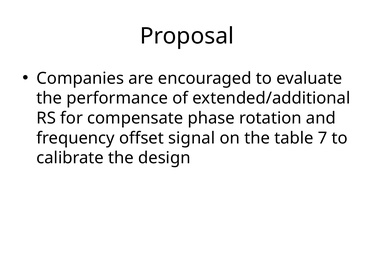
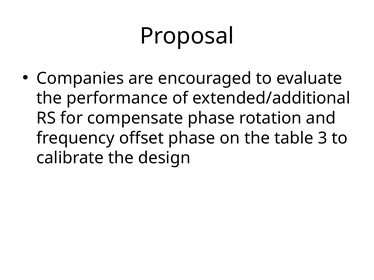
offset signal: signal -> phase (192, 138)
7: 7 -> 3 (323, 138)
